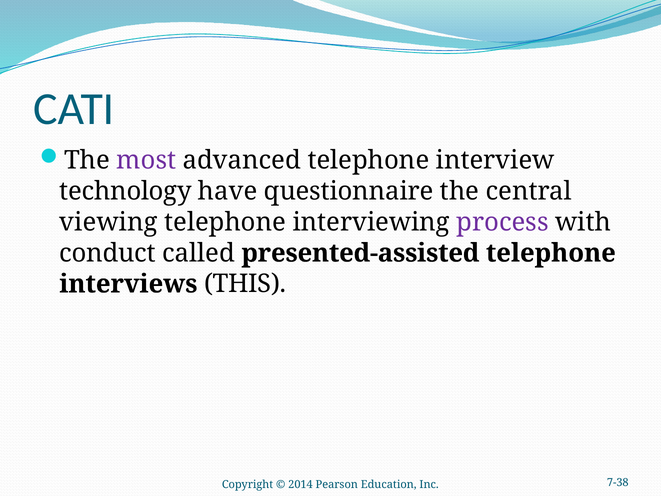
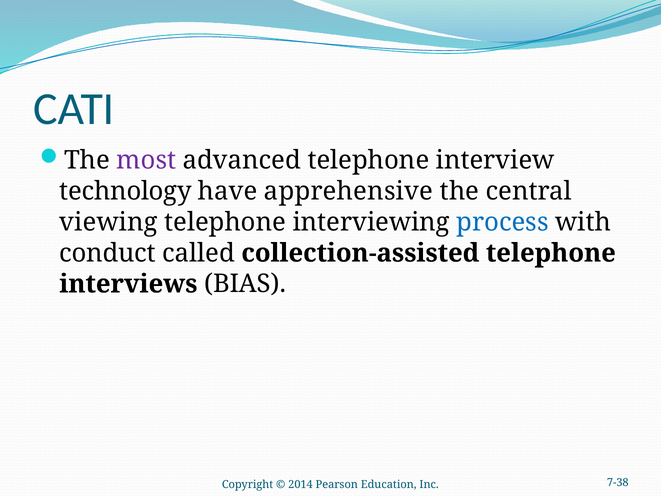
questionnaire: questionnaire -> apprehensive (349, 191)
process colour: purple -> blue (503, 222)
presented-assisted: presented-assisted -> collection-assisted (360, 253)
THIS: THIS -> BIAS (245, 284)
